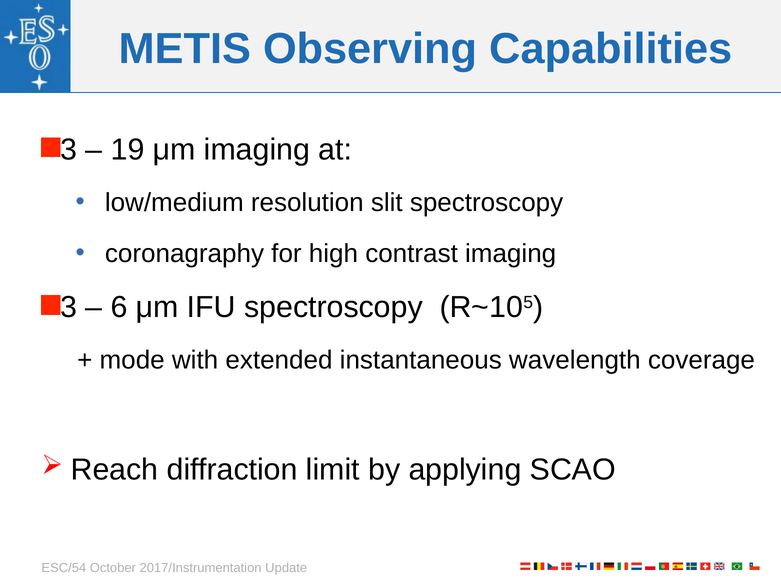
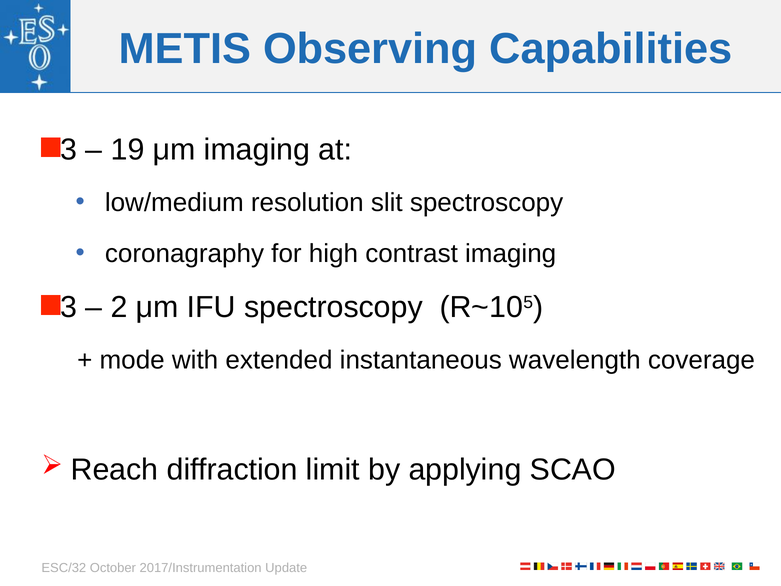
6: 6 -> 2 (119, 307)
ESC/54: ESC/54 -> ESC/32 (64, 568)
